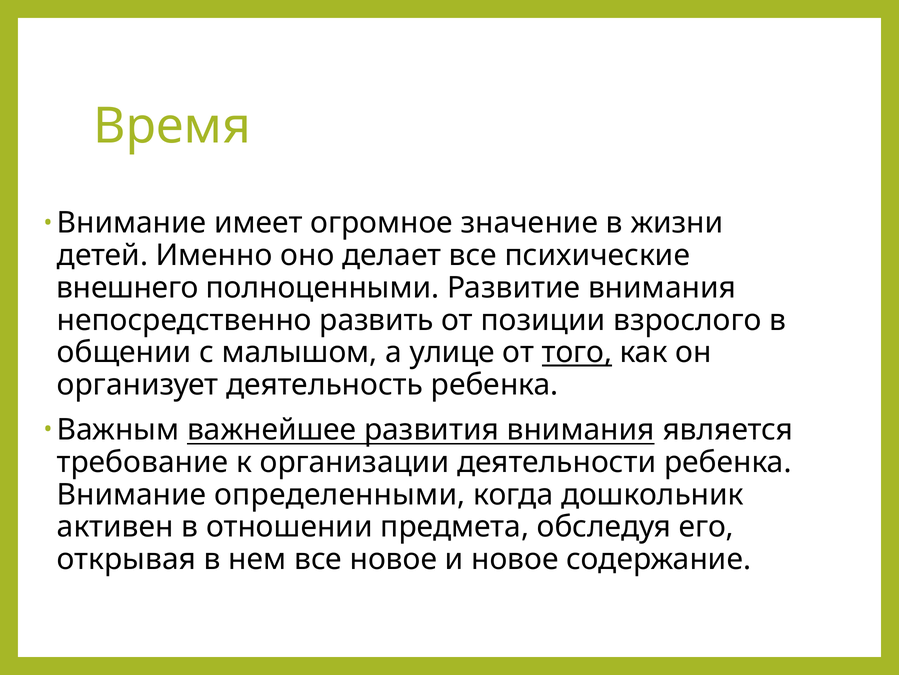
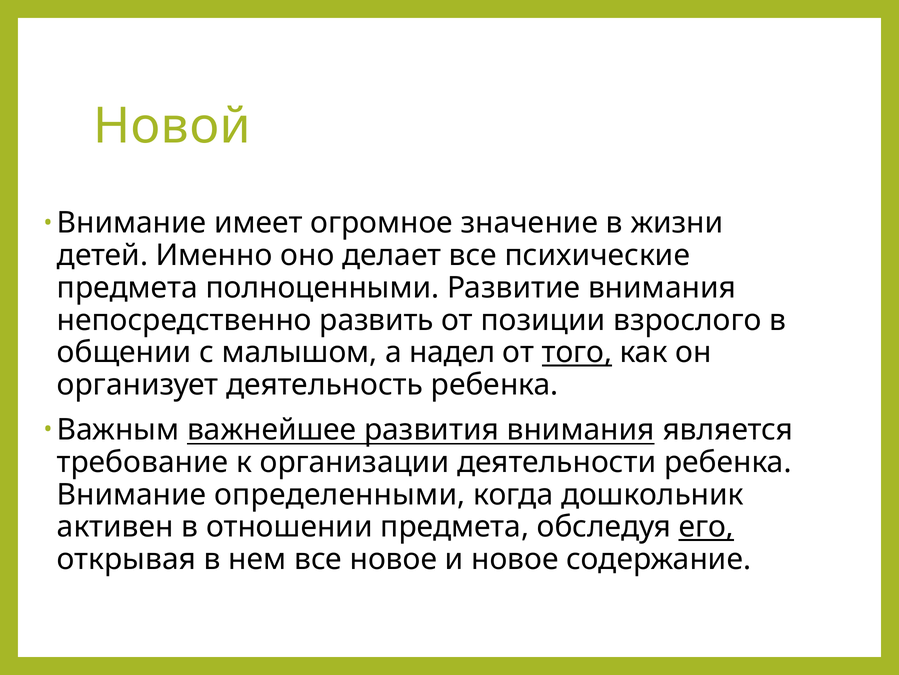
Время: Время -> Новой (172, 126)
внешнего: внешнего -> предмета (127, 287)
улице: улице -> надел (452, 352)
его underline: none -> present (706, 526)
